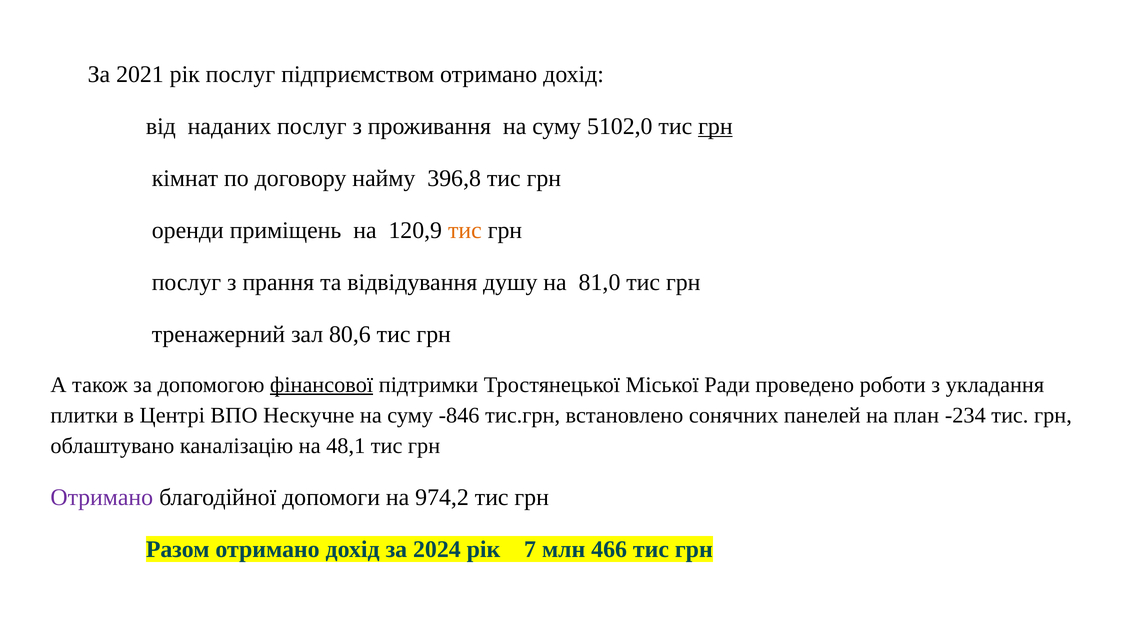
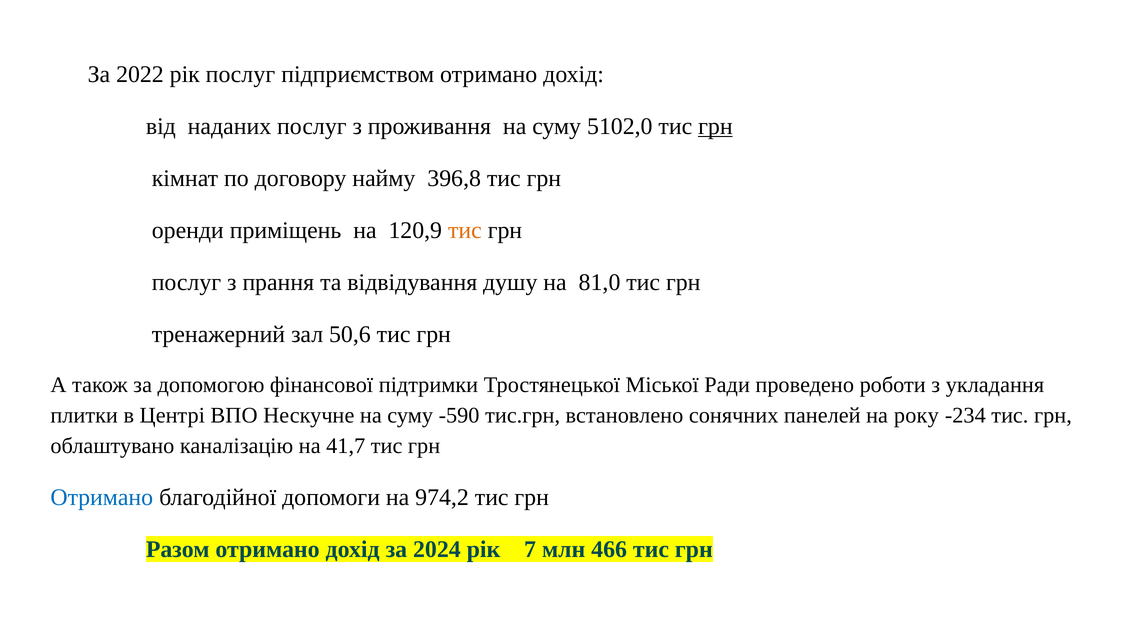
2021: 2021 -> 2022 (140, 74)
80,6: 80,6 -> 50,6 (350, 334)
фінансової underline: present -> none (322, 385)
-846: -846 -> -590 (459, 415)
план: план -> року (916, 415)
48,1: 48,1 -> 41,7 (346, 446)
Отримано colour: purple -> blue (102, 497)
